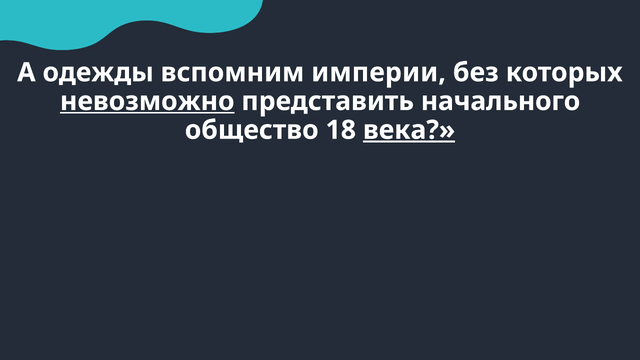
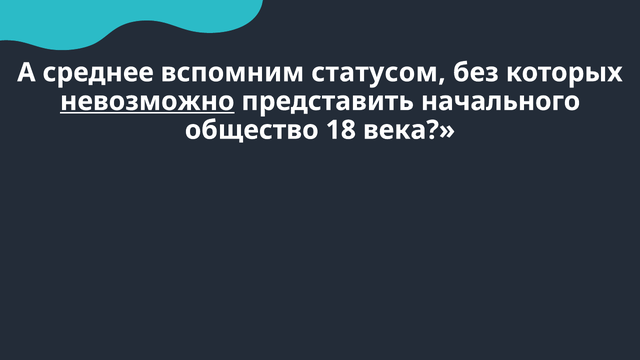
одежды: одежды -> среднее (98, 72)
империи: империи -> статусом (378, 72)
века underline: present -> none (409, 130)
